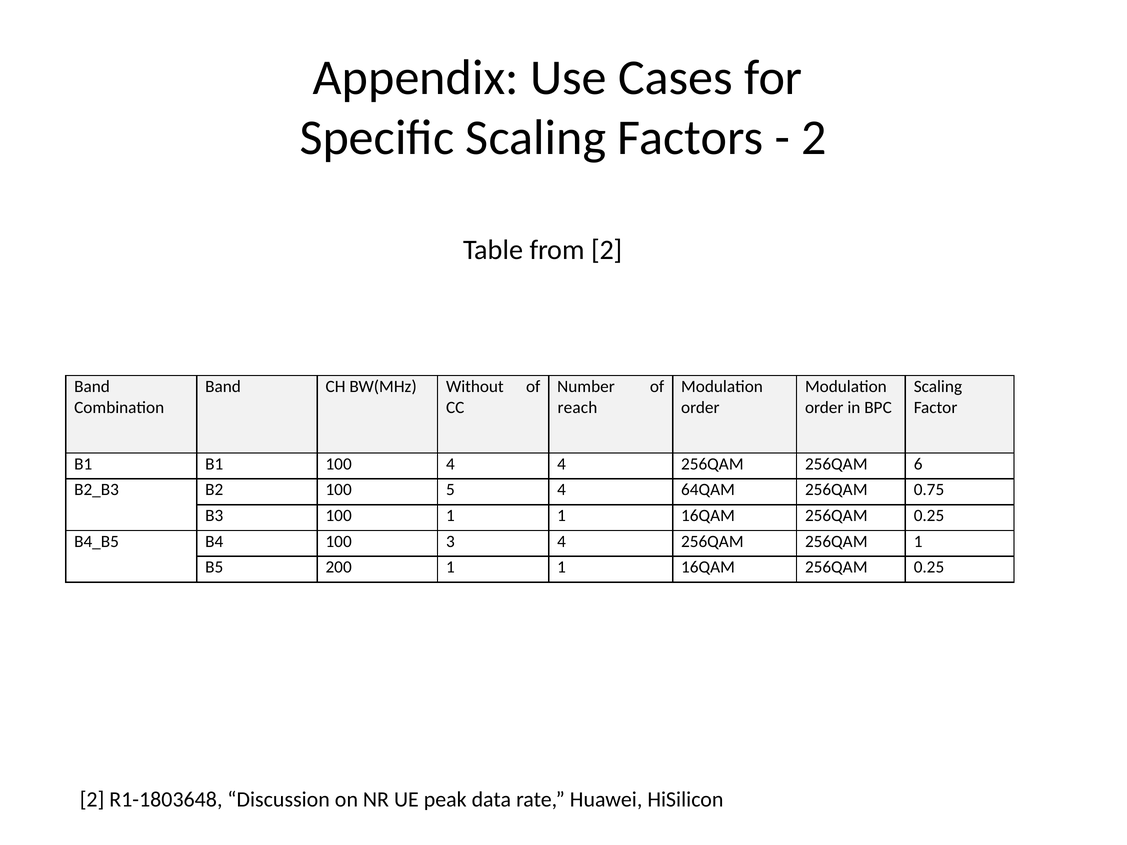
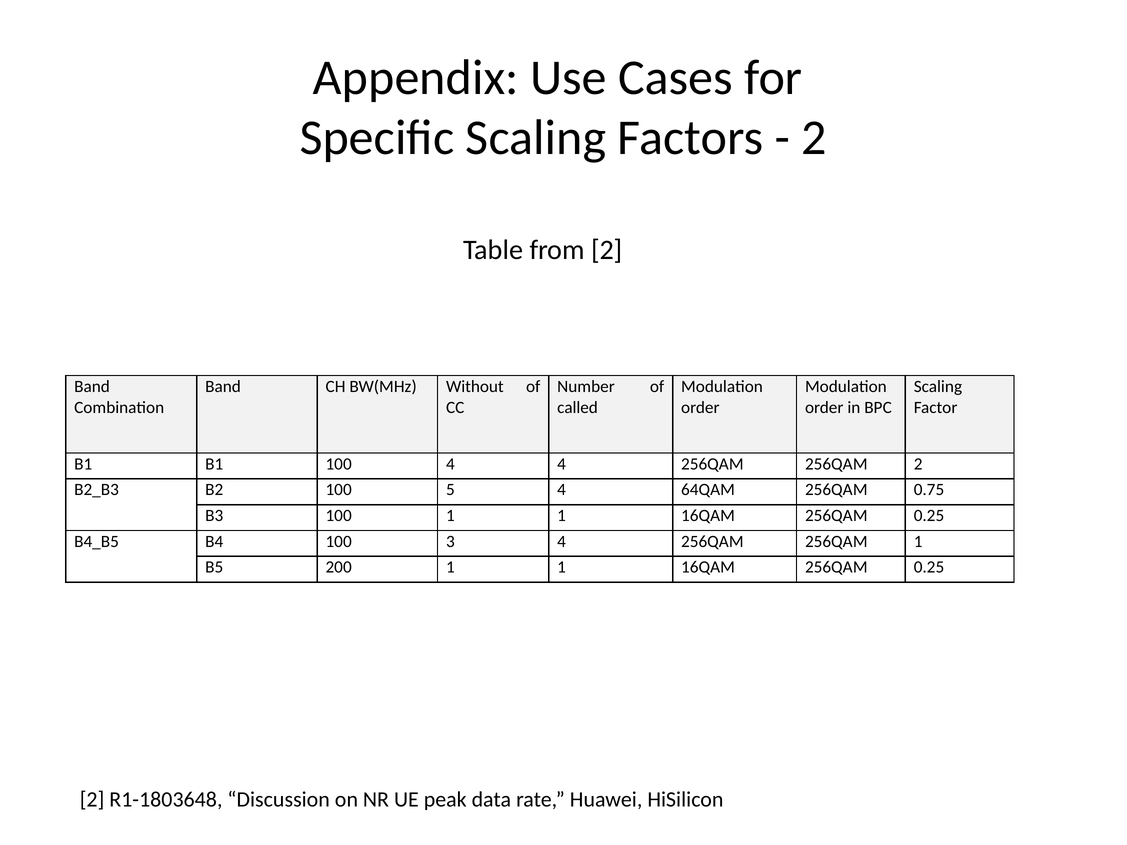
reach: reach -> called (578, 408)
256QAM 6: 6 -> 2 (918, 464)
